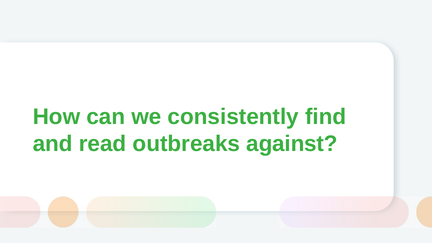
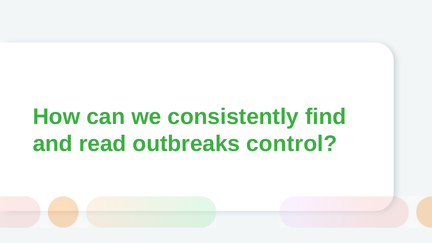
against: against -> control (292, 144)
